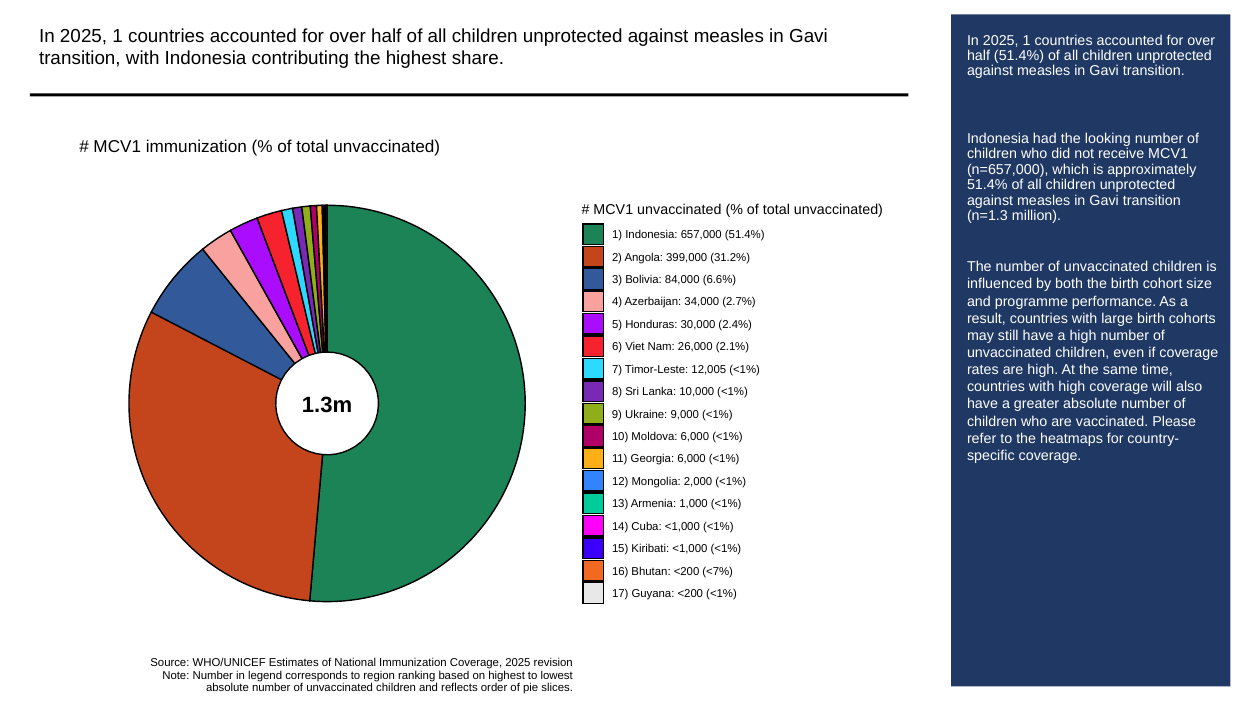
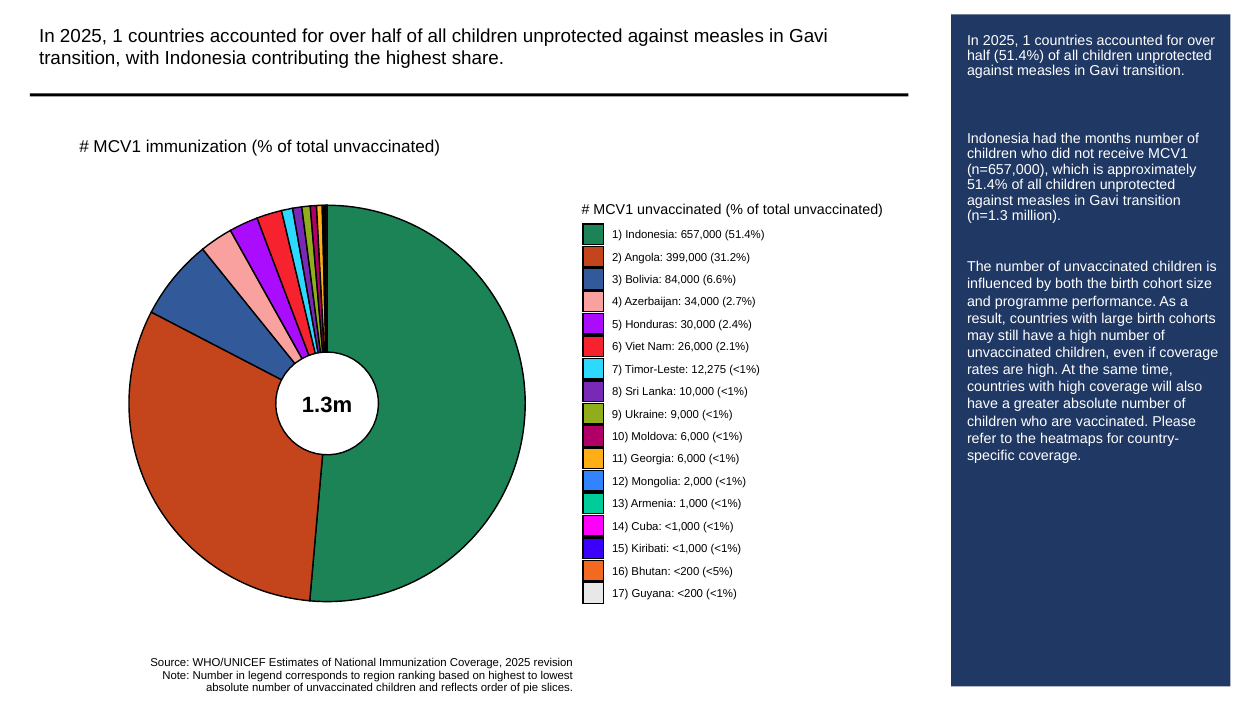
looking: looking -> months (1108, 139)
12,005: 12,005 -> 12,275 (709, 369)
<7%: <7% -> <5% (718, 571)
